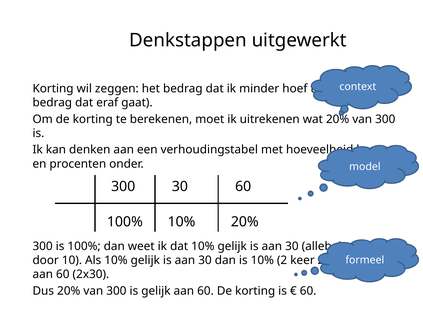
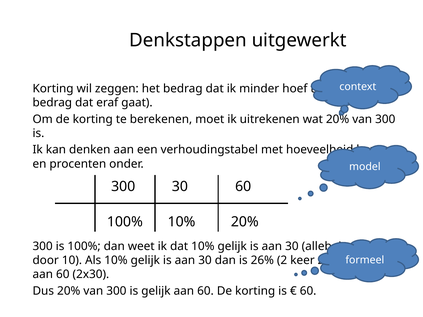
is 10%: 10% -> 26% (262, 260)
